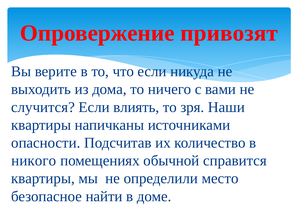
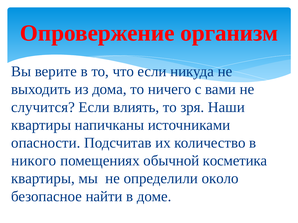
привозят: привозят -> организм (229, 33)
справится: справится -> косметика (235, 161)
место: место -> около (220, 179)
